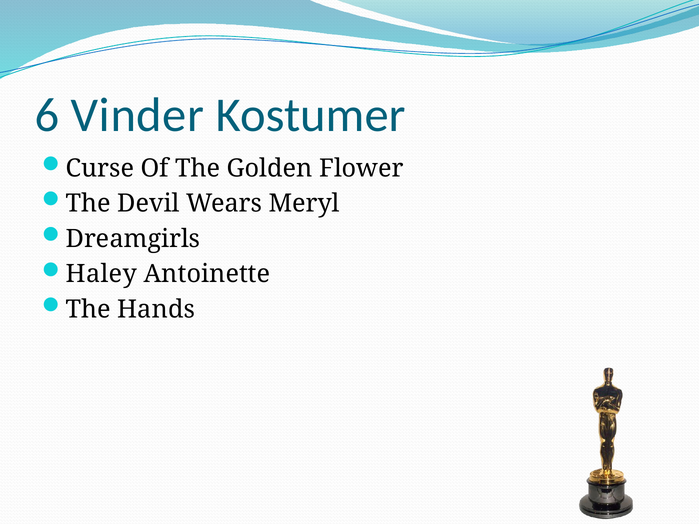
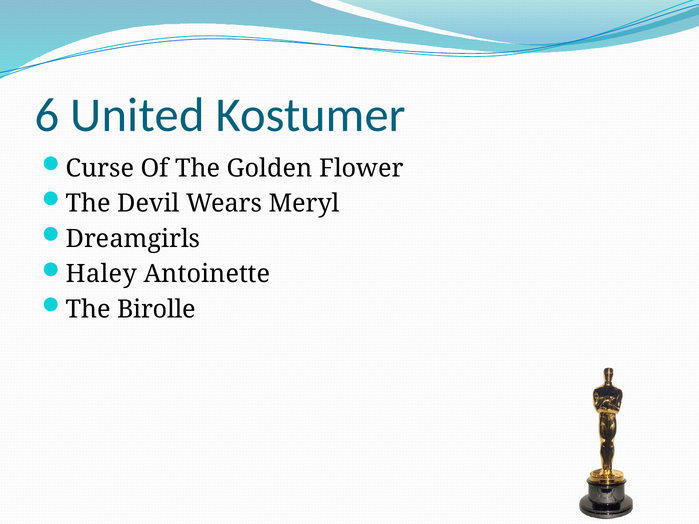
Vinder: Vinder -> United (138, 115)
Hands: Hands -> Birolle (156, 310)
